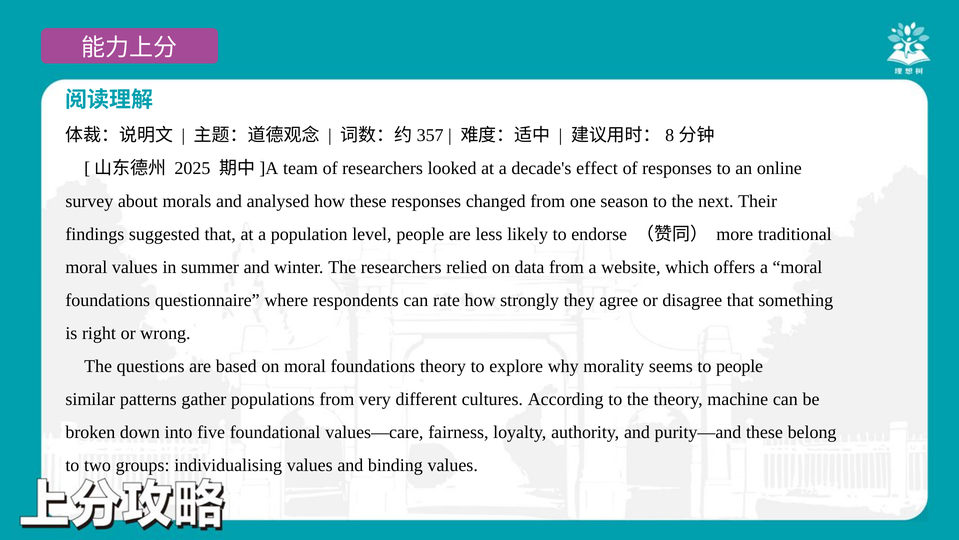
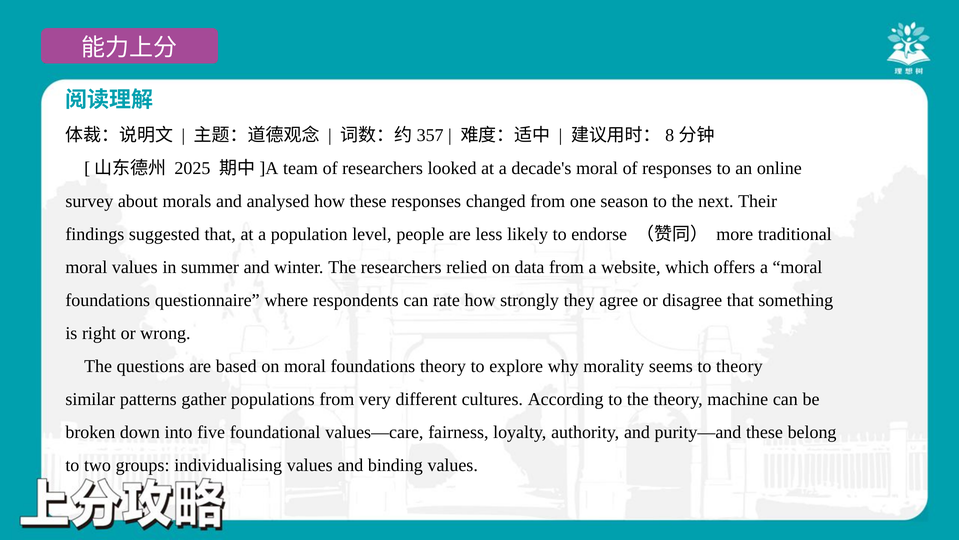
decade's effect: effect -> moral (597, 168)
to people: people -> theory (739, 366)
